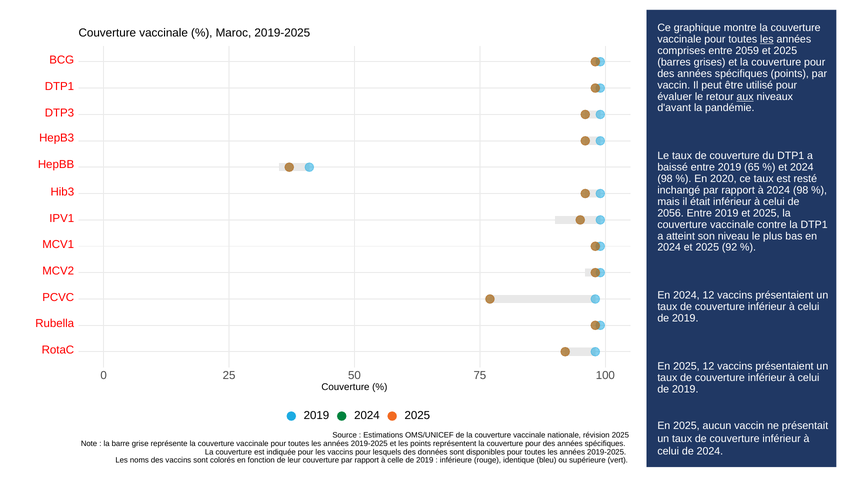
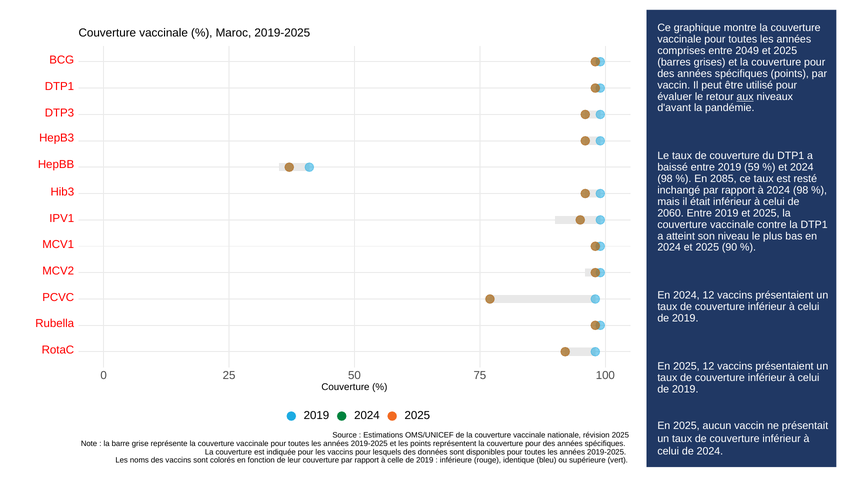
les underline: present -> none (767, 39)
2059: 2059 -> 2049 (747, 51)
65: 65 -> 59 (752, 167)
2020: 2020 -> 2085 (723, 179)
2056: 2056 -> 2060 (671, 213)
92: 92 -> 90 (730, 247)
